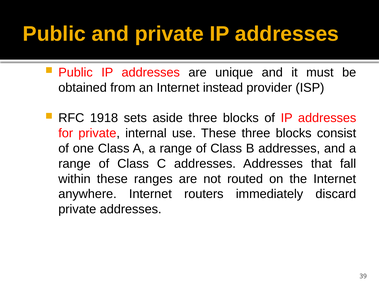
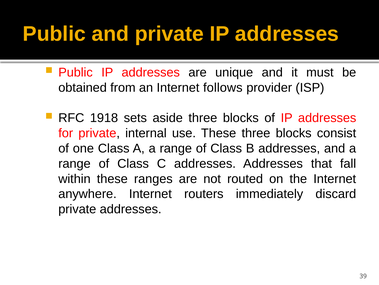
instead: instead -> follows (223, 87)
